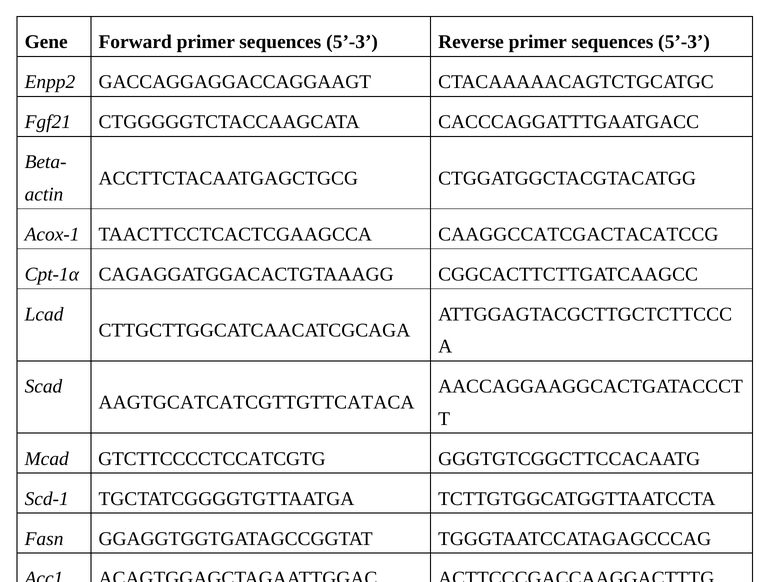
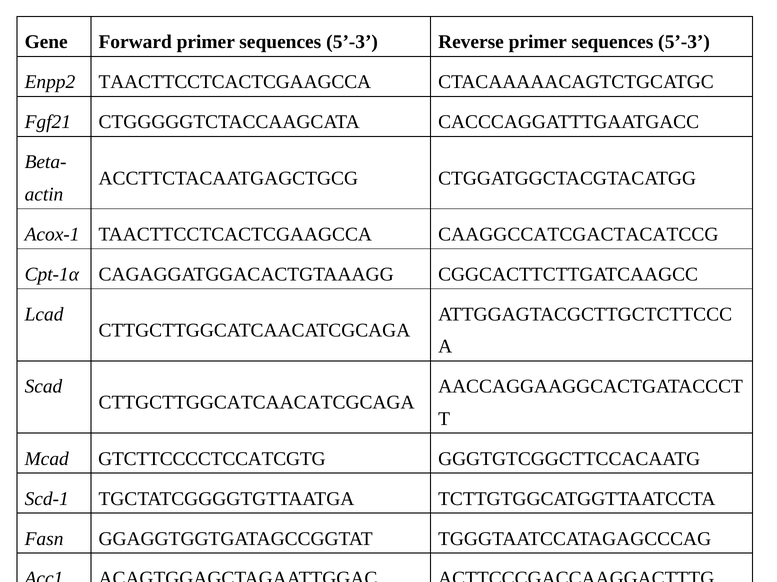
Enpp2 GACCAGGAGGACCAGGAAGT: GACCAGGAGGACCAGGAAGT -> TAACTTCCTCACTCGAAGCCA (235, 82)
AAGTGCATCATCGTTGTTCATACA: AAGTGCATCATCGTTGTTCATACA -> CTTGCTTGGCATCAACATCGCAGA (257, 403)
